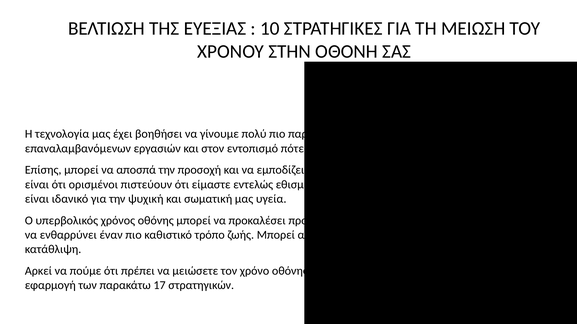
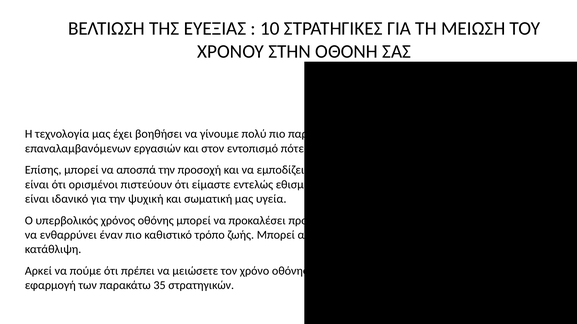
17: 17 -> 35 (160, 286)
